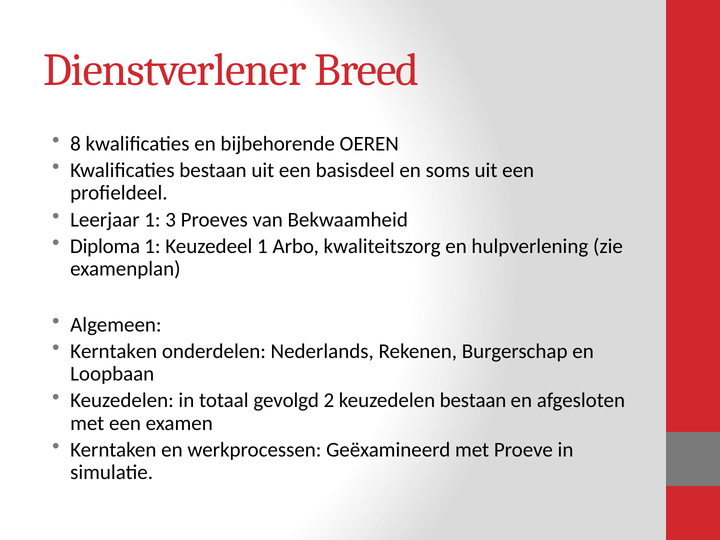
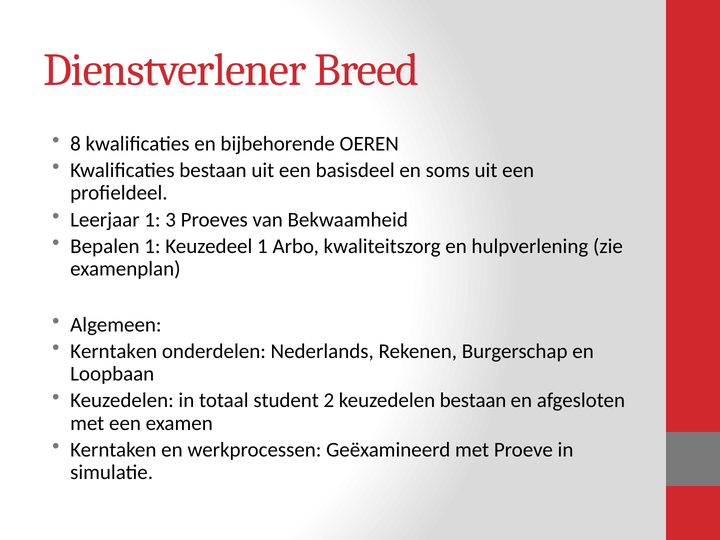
Diploma: Diploma -> Bepalen (105, 246)
gevolgd: gevolgd -> student (286, 401)
